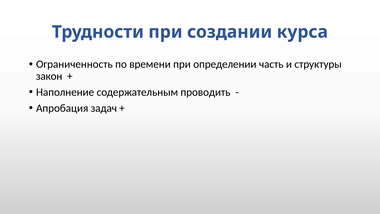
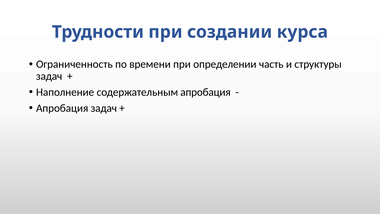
закон: закон -> задач (49, 76)
содержательным проводить: проводить -> апробация (206, 92)
